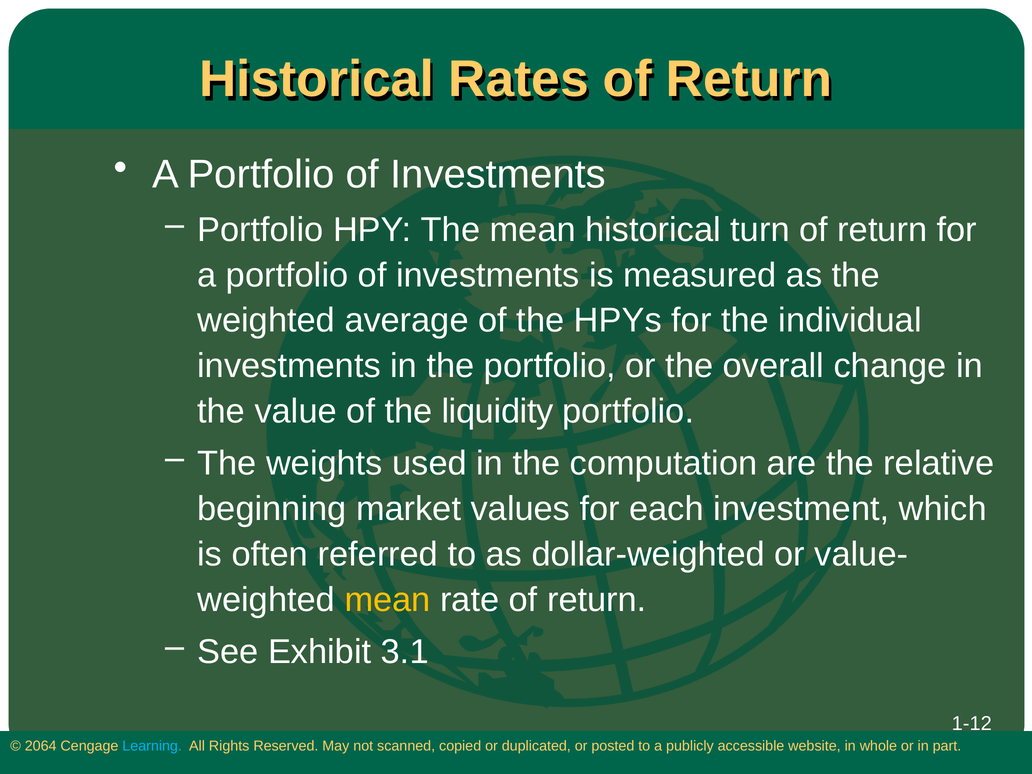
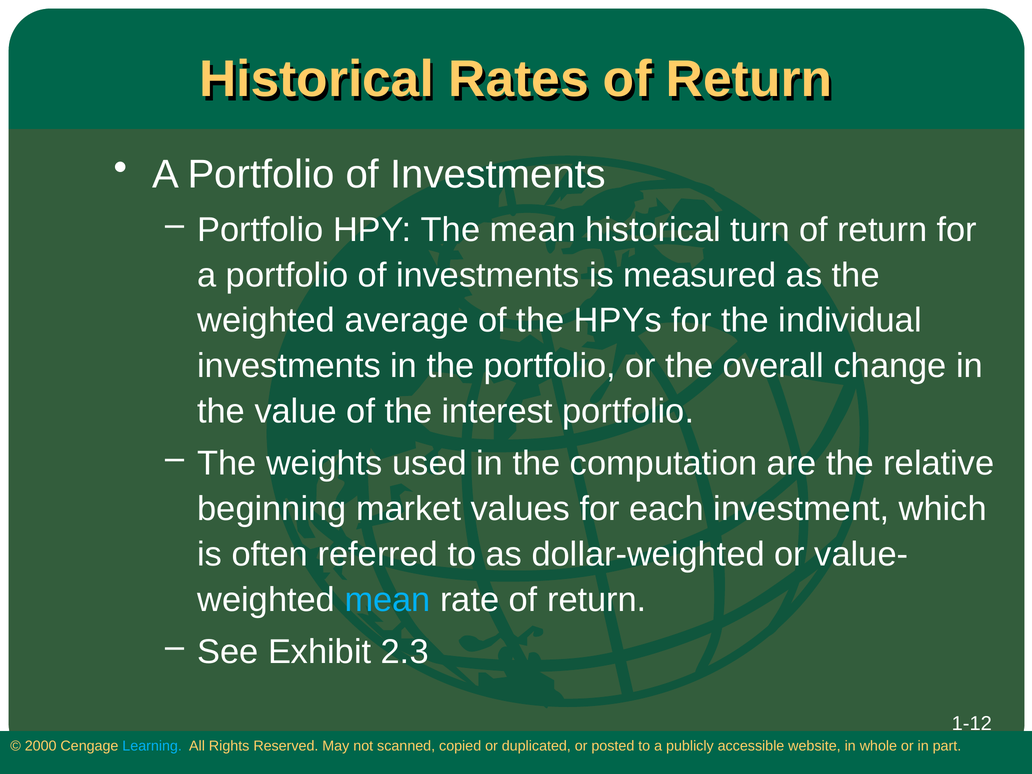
liquidity: liquidity -> interest (497, 411)
mean colour: yellow -> light blue (388, 600)
3.1: 3.1 -> 2.3 (405, 652)
2064: 2064 -> 2000 (41, 746)
